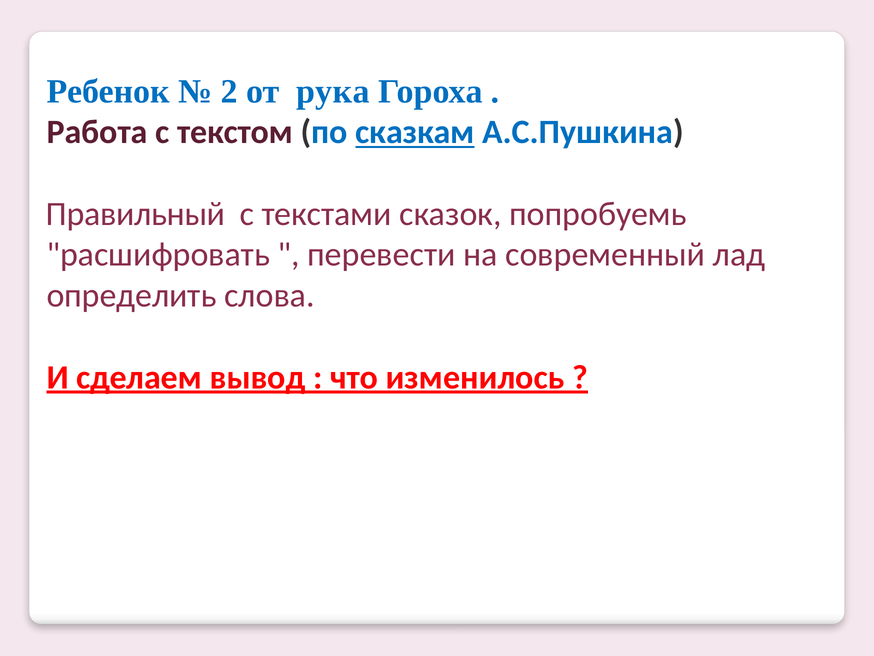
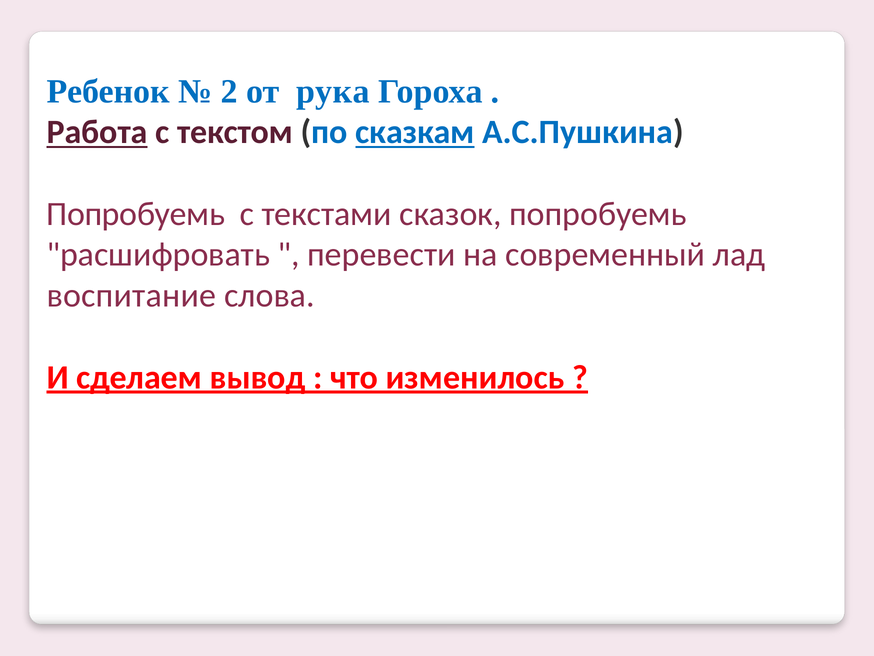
Работа underline: none -> present (97, 132)
Правильный: Правильный -> Попробуемь (136, 214)
определить: определить -> воспитание (131, 295)
